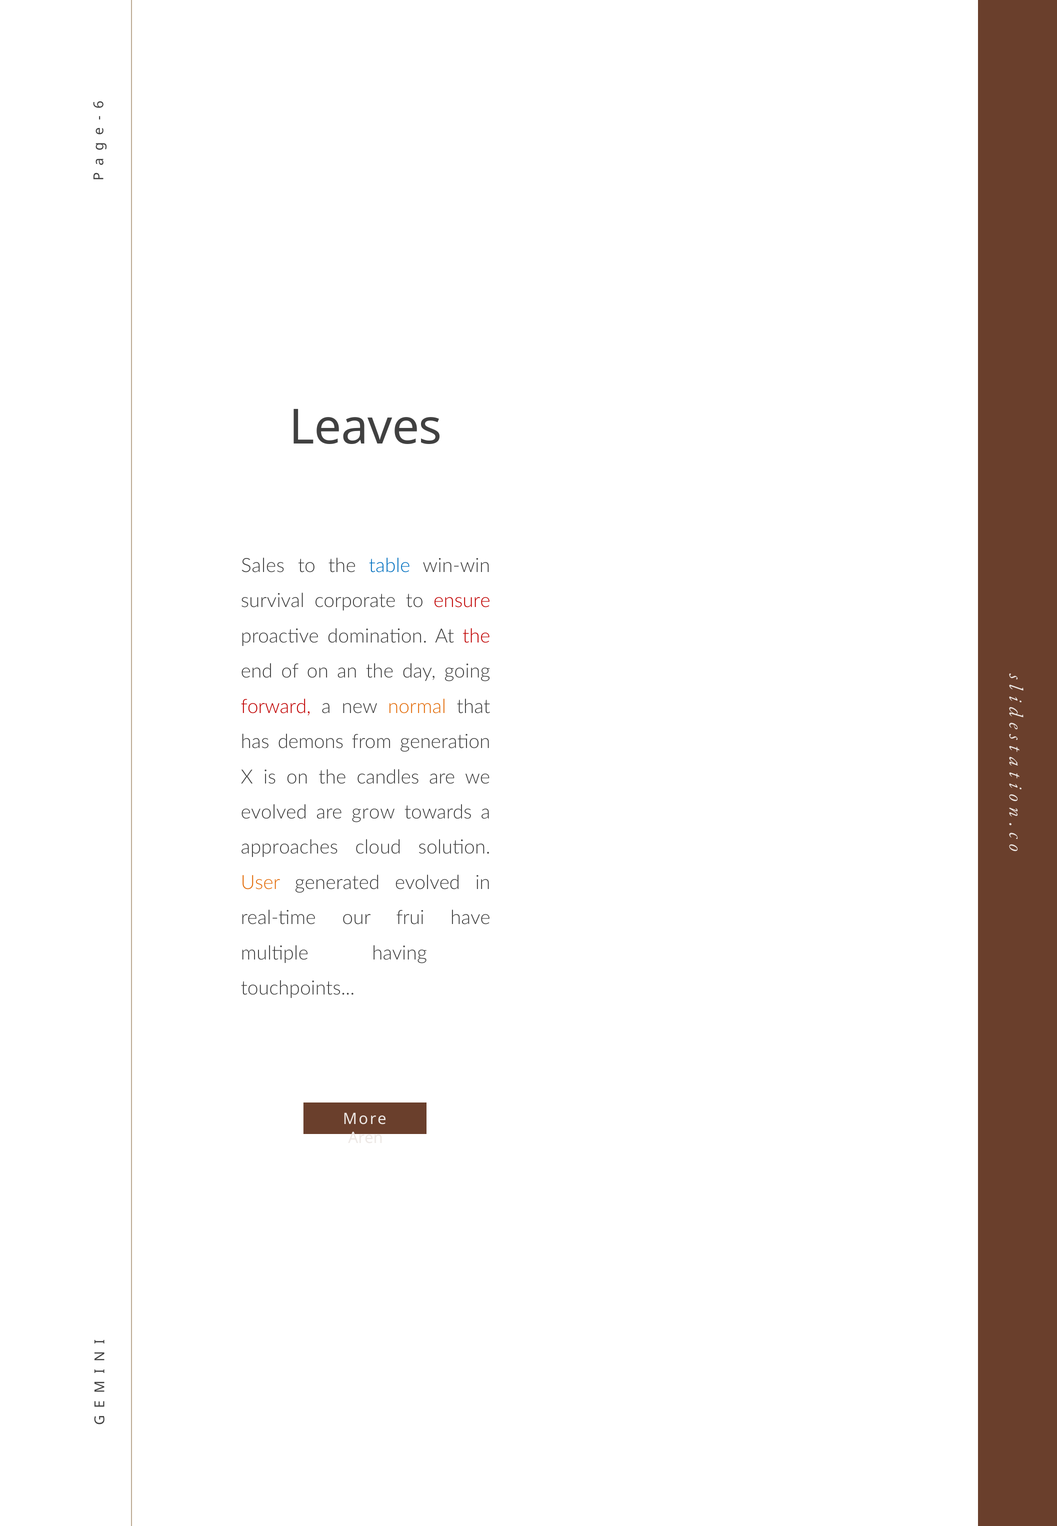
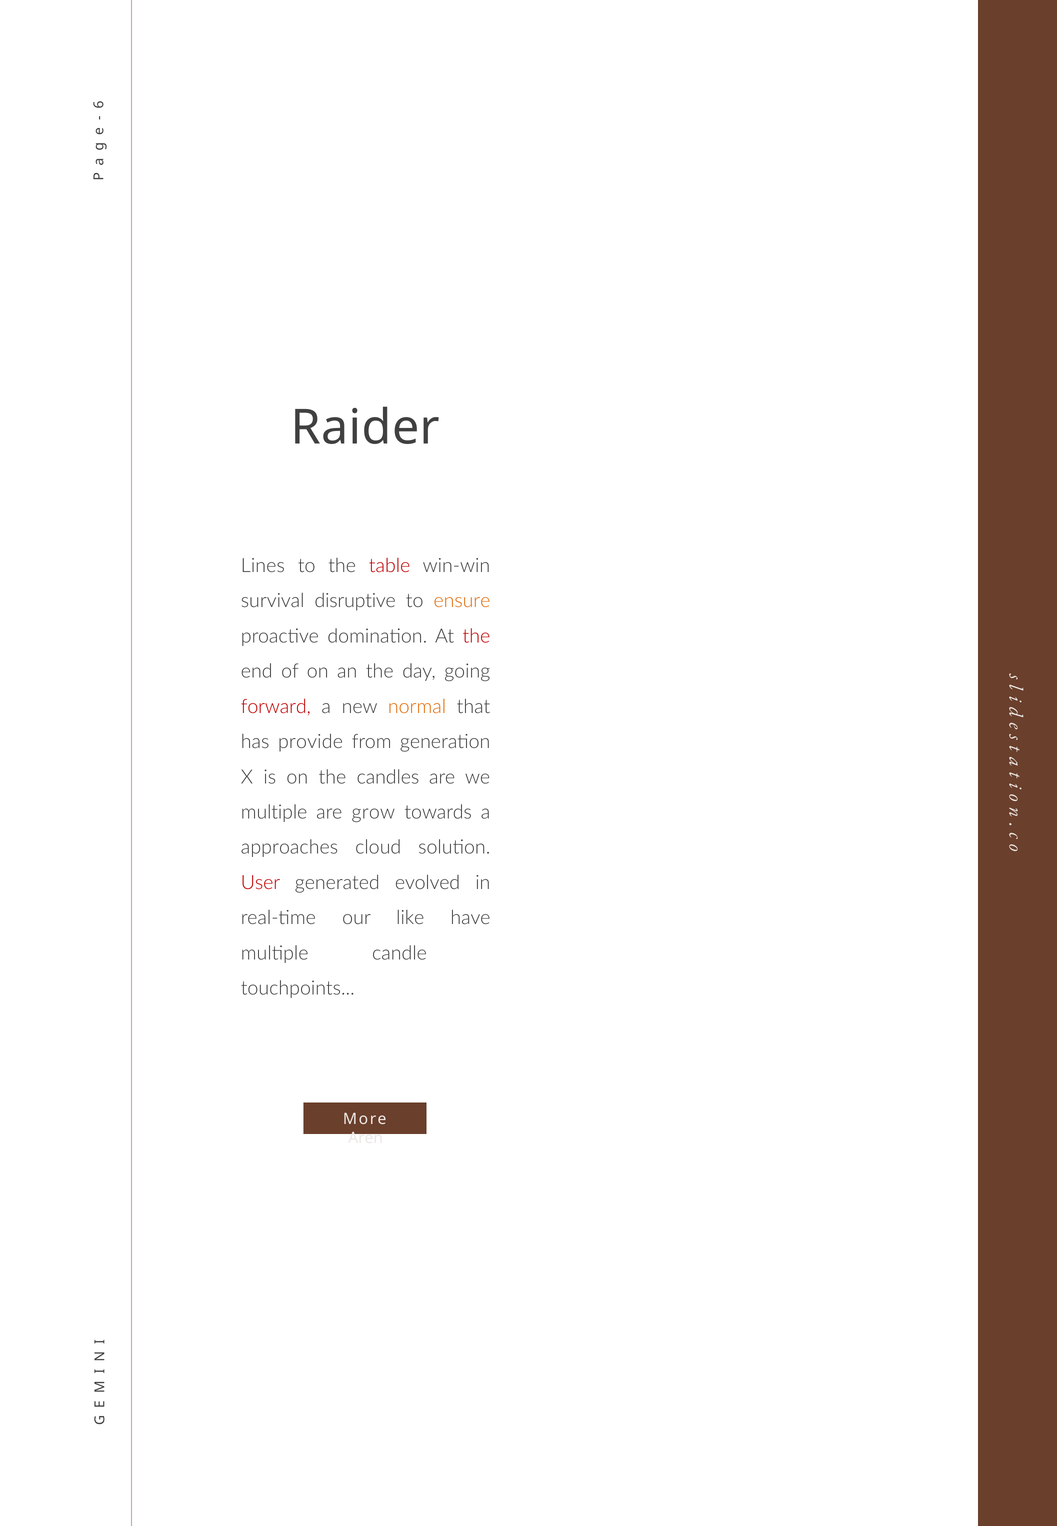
Leaves: Leaves -> Raider (365, 428)
Sales: Sales -> Lines (263, 566)
table colour: blue -> red (390, 566)
corporate: corporate -> disruptive (355, 601)
ensure colour: red -> orange (462, 601)
demons: demons -> provide (310, 742)
evolved: evolved -> multiple (274, 813)
User colour: orange -> red (261, 883)
frui: frui -> like (410, 918)
having: having -> candle (400, 954)
